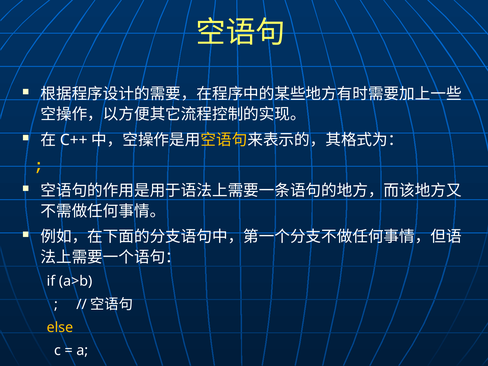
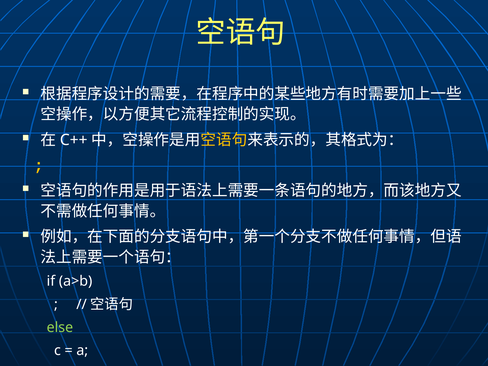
else colour: yellow -> light green (60, 327)
